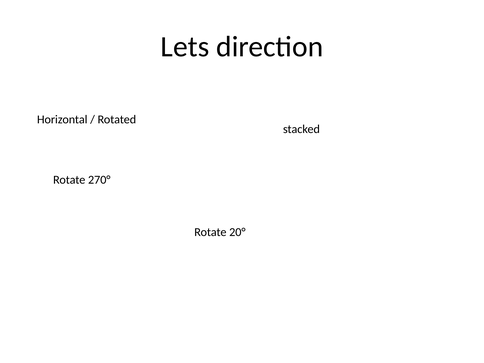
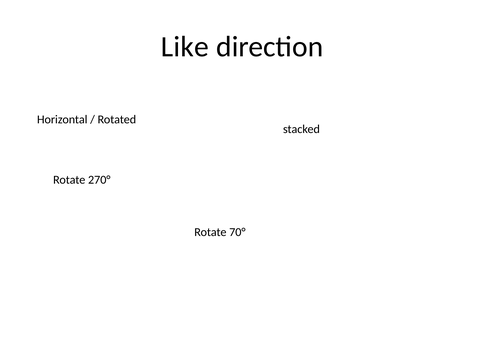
Lets: Lets -> Like (185, 47)
20°: 20° -> 70° (237, 232)
